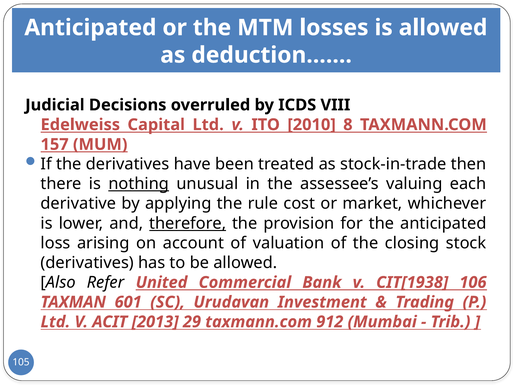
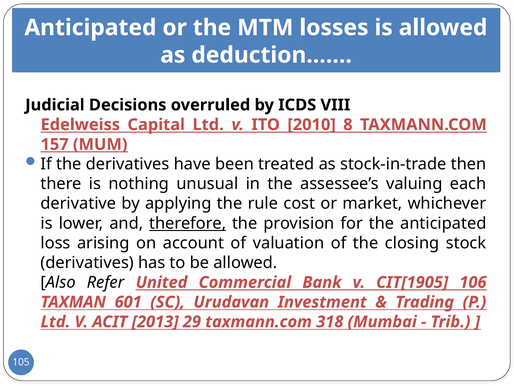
nothing underline: present -> none (139, 184)
CIT[1938: CIT[1938 -> CIT[1905 (412, 282)
912: 912 -> 318 (330, 321)
